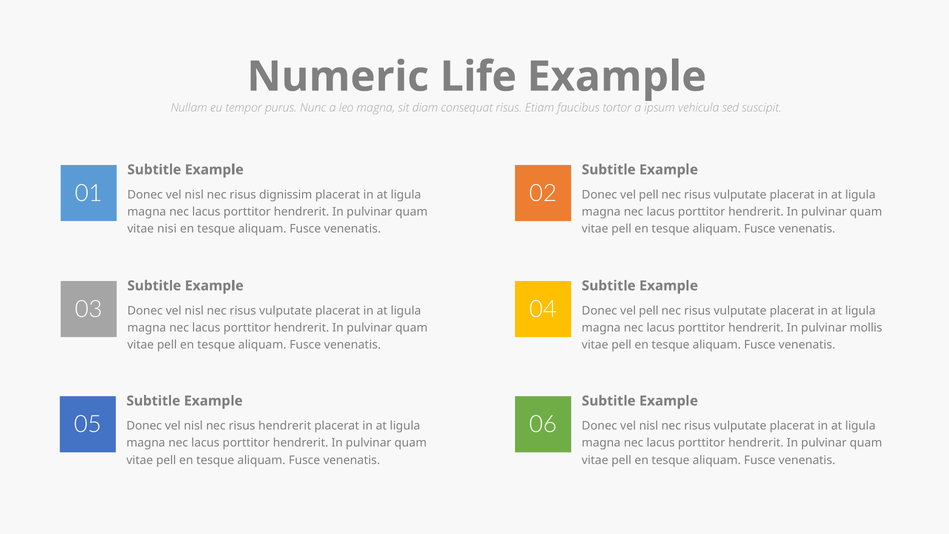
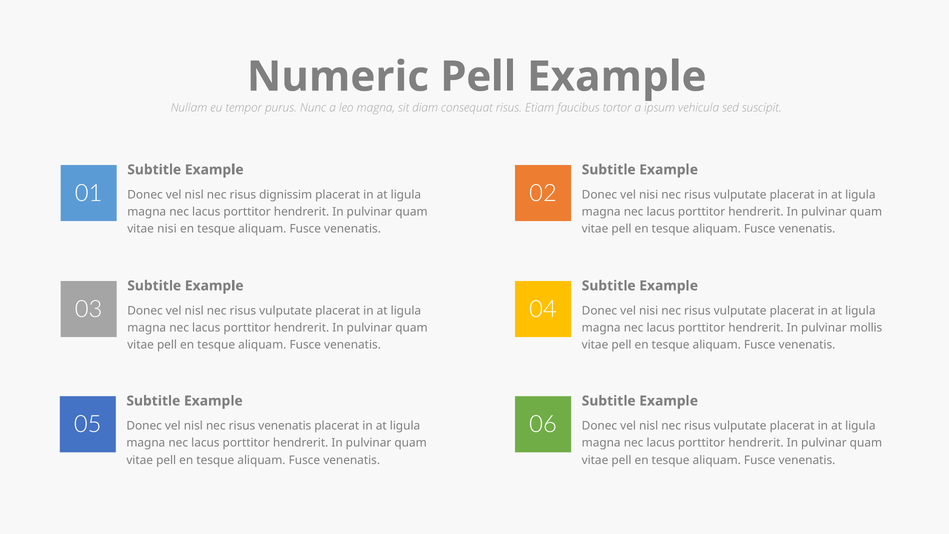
Numeric Life: Life -> Pell (478, 77)
pell: pell -> nisi (649, 195)
pell: pell -> nisi (649, 311)
risus hendrerit: hendrerit -> venenatis (285, 426)
